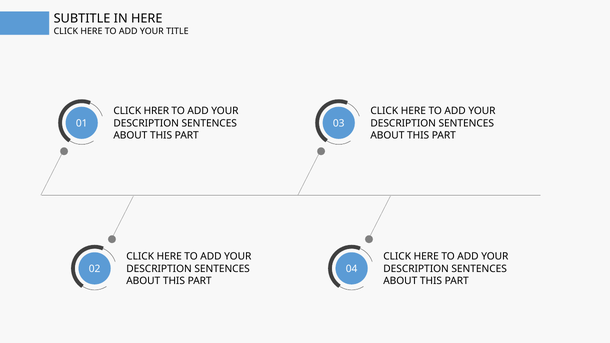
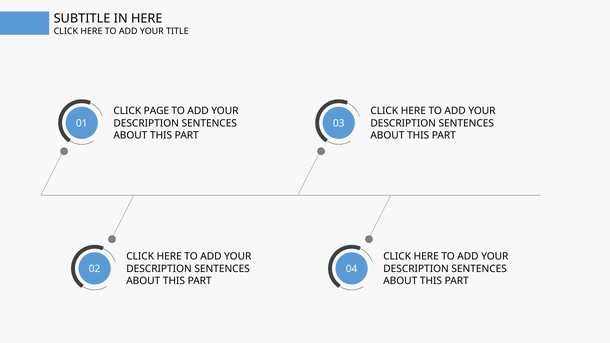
HRER: HRER -> PAGE (156, 111)
